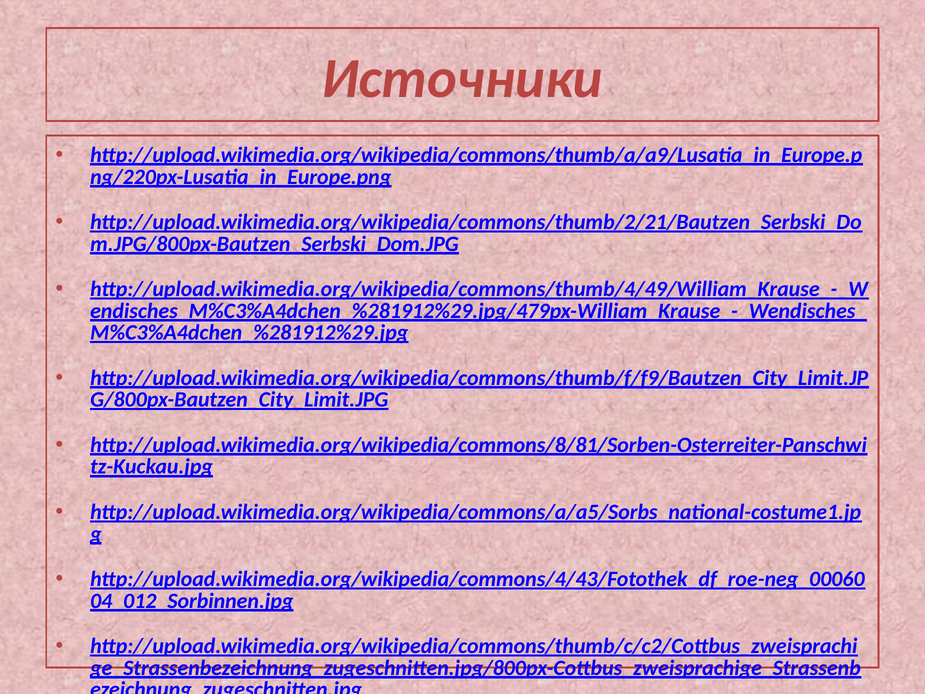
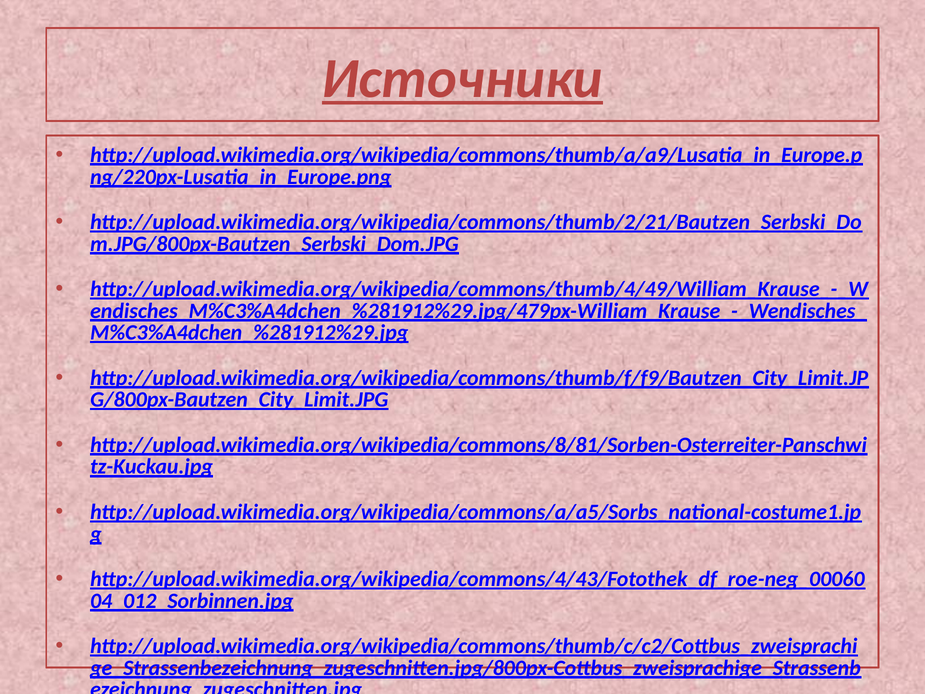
Источники underline: none -> present (462, 78)
